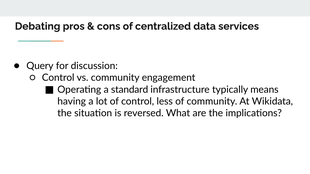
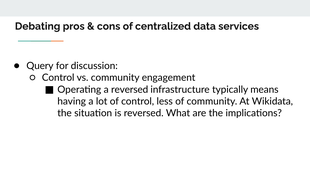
a standard: standard -> reversed (130, 90)
